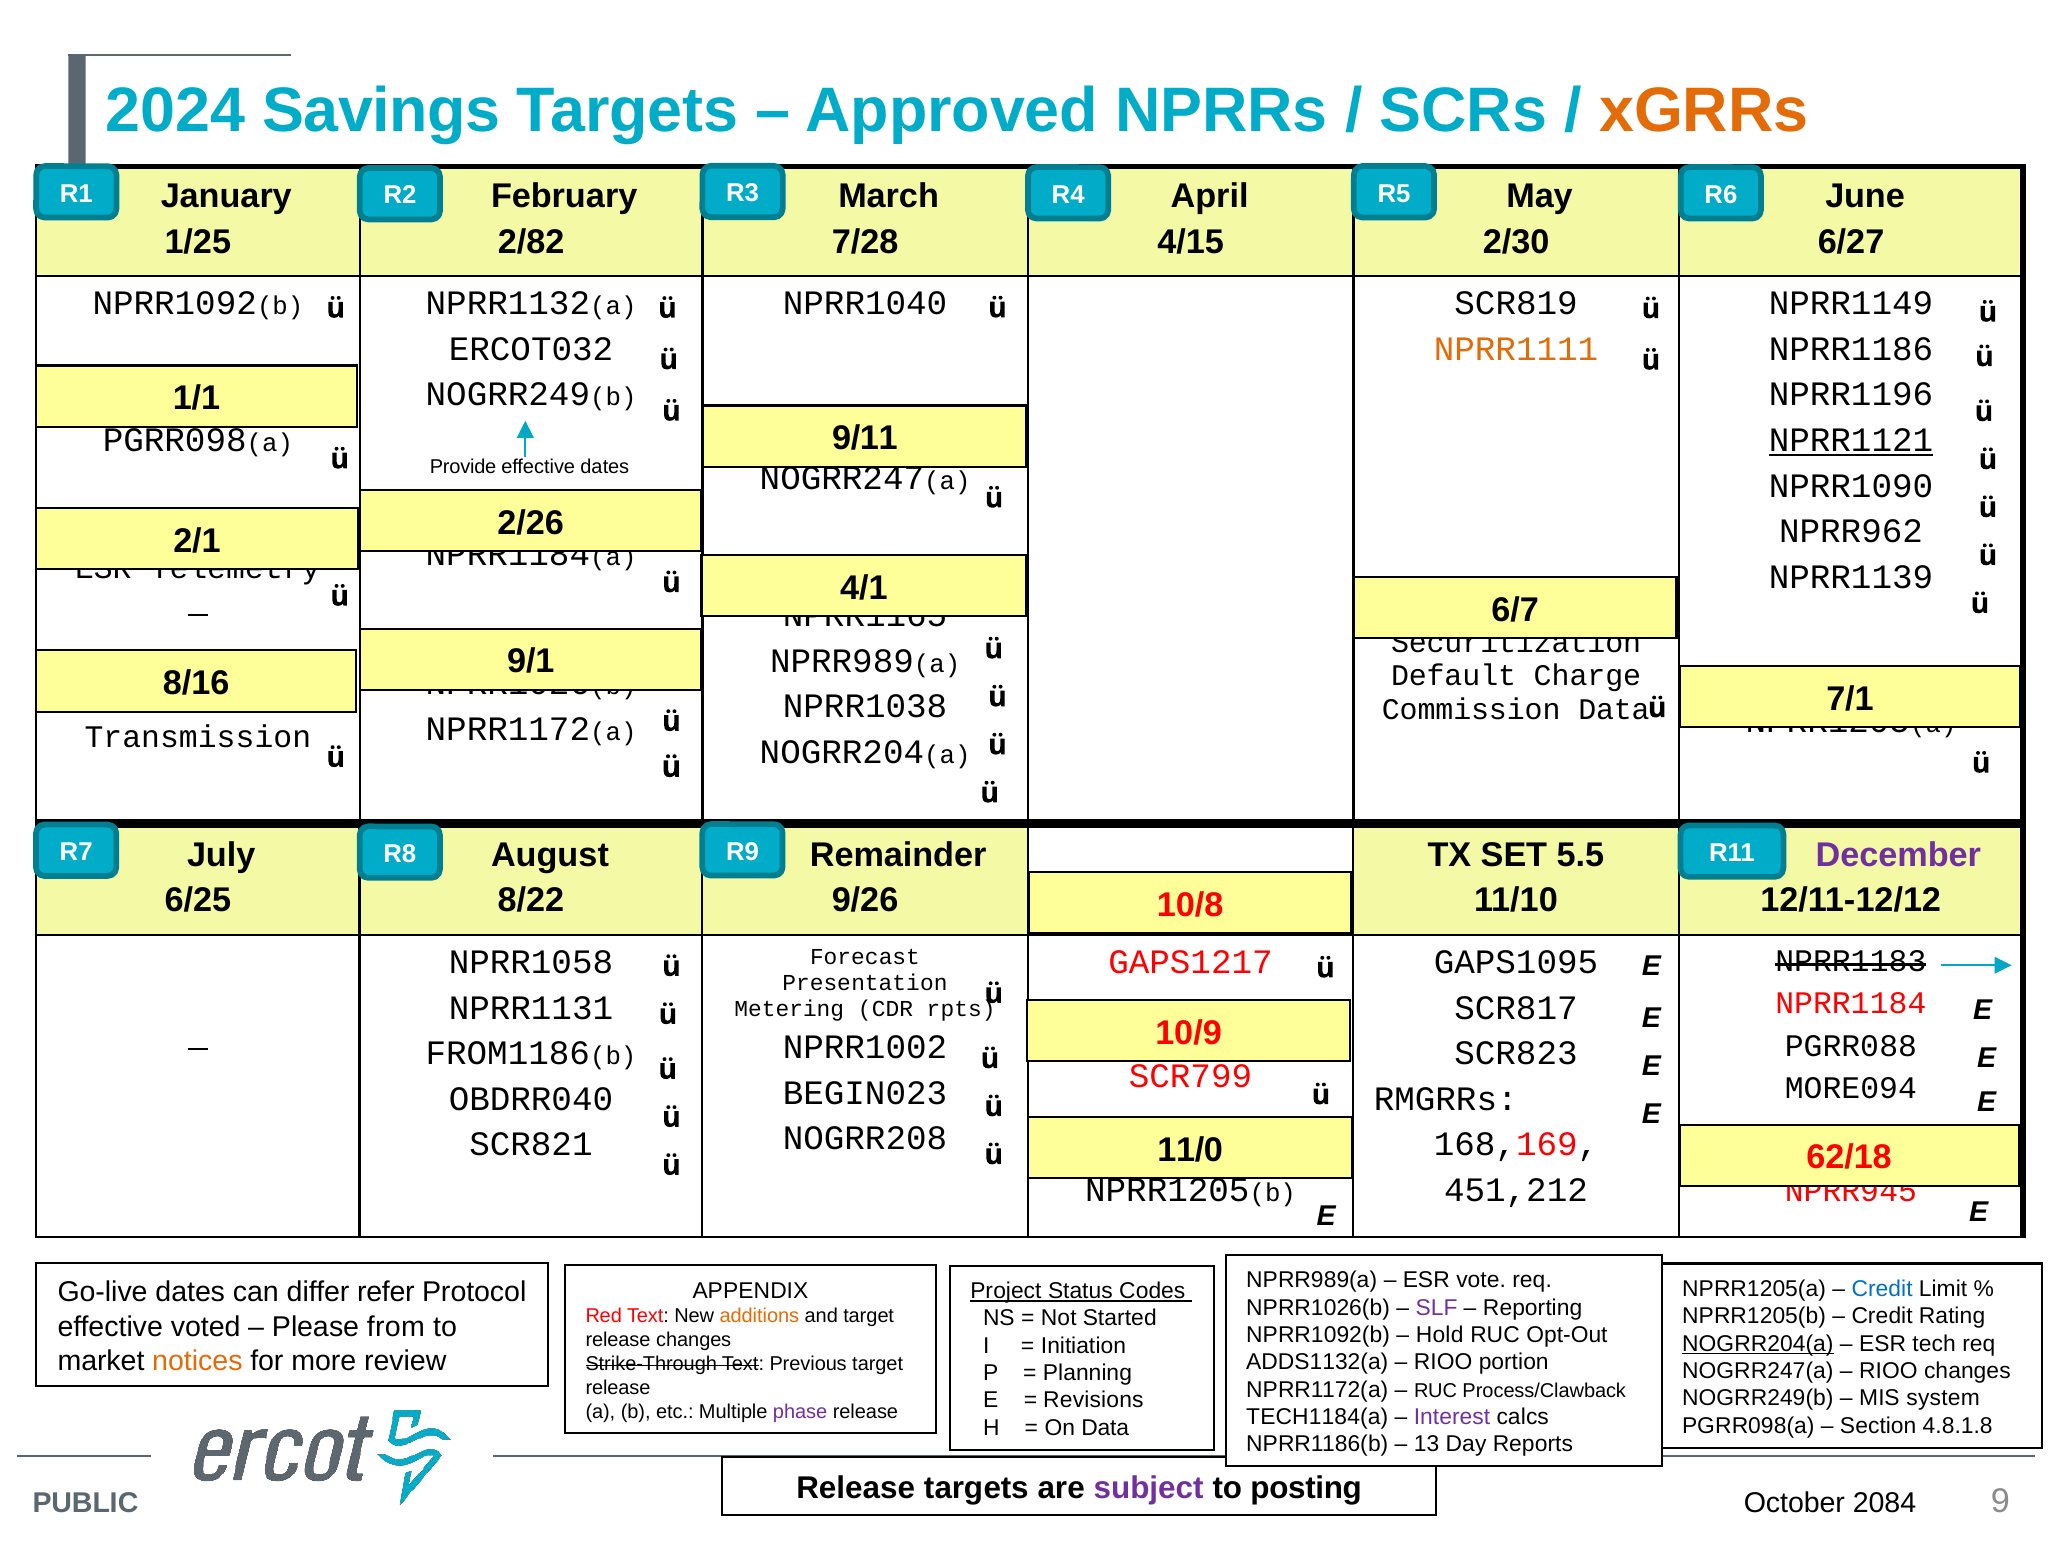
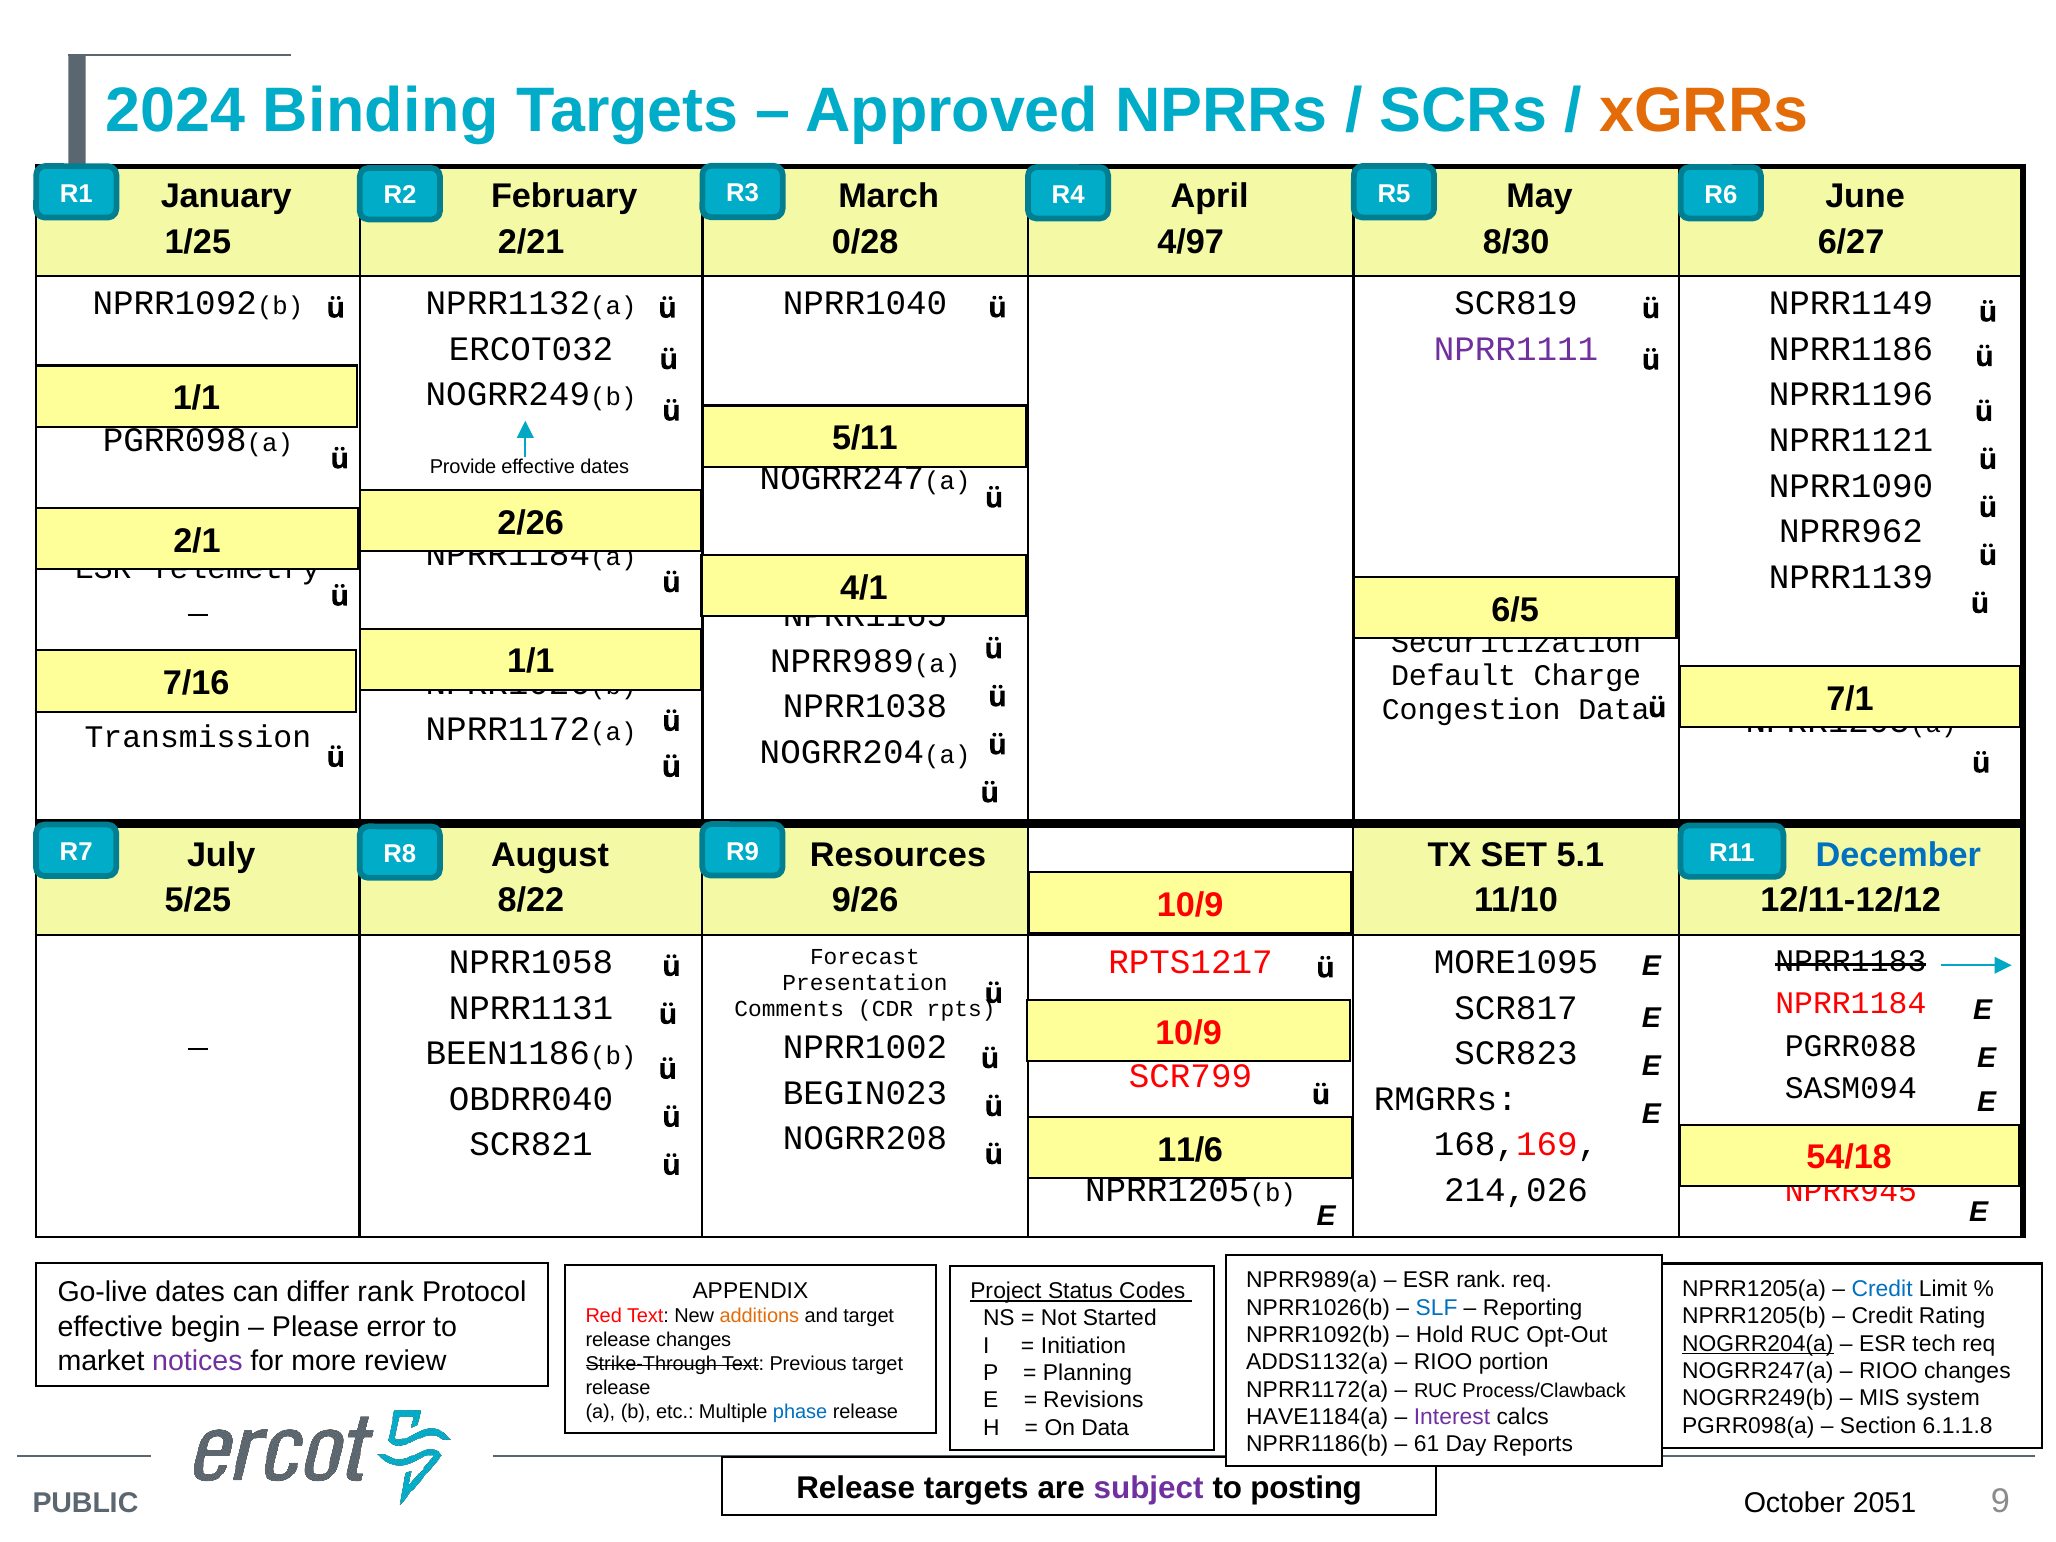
Savings: Savings -> Binding (381, 111)
2/82: 2/82 -> 2/21 (531, 242)
7/28: 7/28 -> 0/28 (865, 242)
4/15: 4/15 -> 4/97 (1191, 242)
2/30: 2/30 -> 8/30 (1516, 242)
NPRR1111 colour: orange -> purple (1516, 349)
9/11: 9/11 -> 5/11 (865, 439)
NPRR1121 underline: present -> none (1851, 440)
6/7: 6/7 -> 6/5 (1515, 610)
9/1: 9/1 -> 1/1 (531, 662)
8/16: 8/16 -> 7/16 (196, 683)
Commission: Commission -> Congestion (1471, 710)
Remainder: Remainder -> Resources (898, 855)
5.5: 5.5 -> 5.1 (1580, 855)
December colour: purple -> blue (1898, 855)
6/25: 6/25 -> 5/25 (198, 901)
10/8: 10/8 -> 10/9 (1190, 905)
GAPS1217: GAPS1217 -> RPTS1217 (1190, 962)
GAPS1095: GAPS1095 -> MORE1095 (1516, 962)
Metering: Metering -> Comments (789, 1009)
FROM1186: FROM1186 -> BEEN1186 (508, 1054)
MORE094: MORE094 -> SASM094 (1851, 1088)
11/0: 11/0 -> 11/6 (1190, 1150)
62/18: 62/18 -> 54/18 (1849, 1158)
451,212: 451,212 -> 214,026 (1516, 1190)
ESR vote: vote -> rank (1481, 1280)
differ refer: refer -> rank (386, 1292)
SLF colour: purple -> blue (1437, 1307)
voted: voted -> begin (206, 1327)
from: from -> error (396, 1327)
notices colour: orange -> purple (197, 1361)
phase colour: purple -> blue (800, 1412)
TECH1184(a: TECH1184(a -> HAVE1184(a (1317, 1417)
4.8.1.8: 4.8.1.8 -> 6.1.1.8 (1958, 1426)
13: 13 -> 61 (1427, 1444)
2084: 2084 -> 2051 (1884, 1503)
